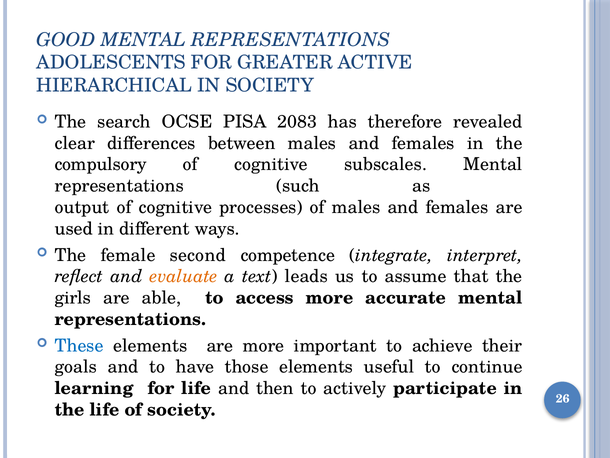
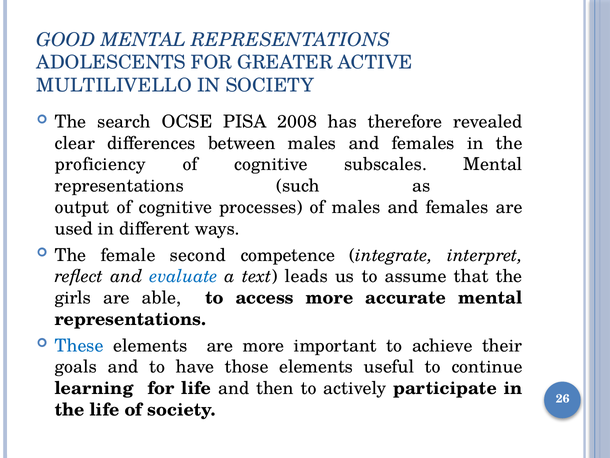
HIERARCHICAL: HIERARCHICAL -> MULTILIVELLO (114, 85)
2083: 2083 -> 2008 (297, 122)
compulsory: compulsory -> proficiency (101, 164)
evaluate colour: orange -> blue (184, 276)
